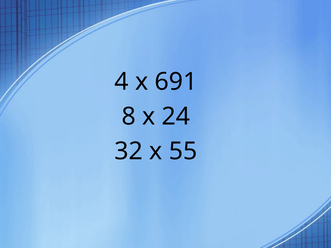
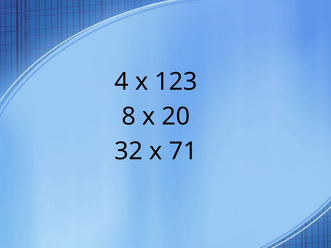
691: 691 -> 123 (176, 82)
24: 24 -> 20 (176, 116)
55: 55 -> 71 (183, 151)
